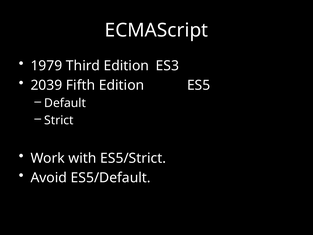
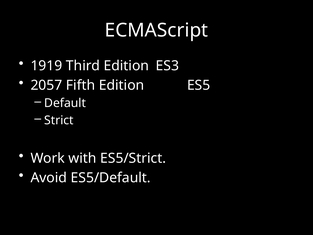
1979: 1979 -> 1919 (46, 66)
2039: 2039 -> 2057 (46, 85)
